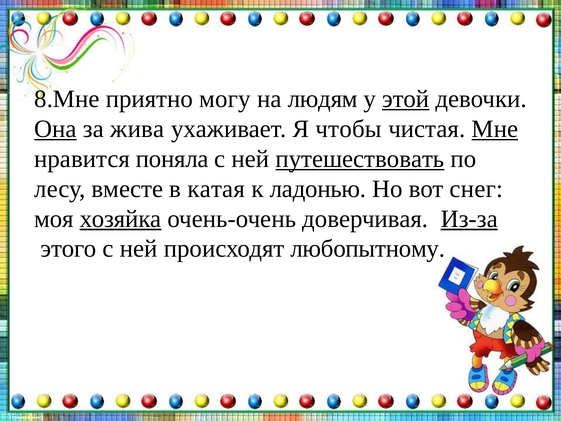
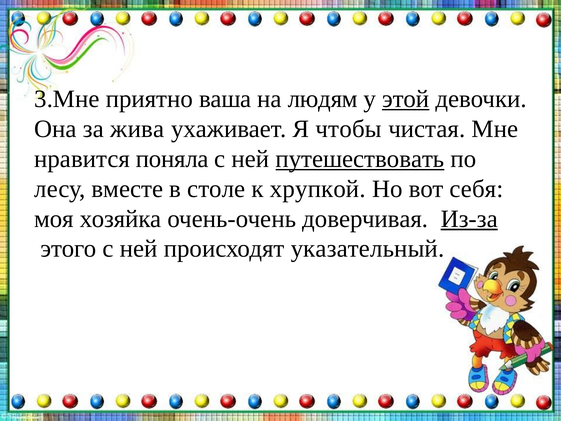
8.Мне: 8.Мне -> 3.Мне (67, 99)
могу: могу -> ваша (225, 99)
Она underline: present -> none (55, 129)
Мне underline: present -> none (495, 129)
катая: катая -> столе (216, 189)
ладонью: ладонью -> хрупкой (318, 189)
снег: снег -> себя (476, 189)
хозяйка underline: present -> none (121, 219)
любопытному: любопытному -> указательный (368, 249)
